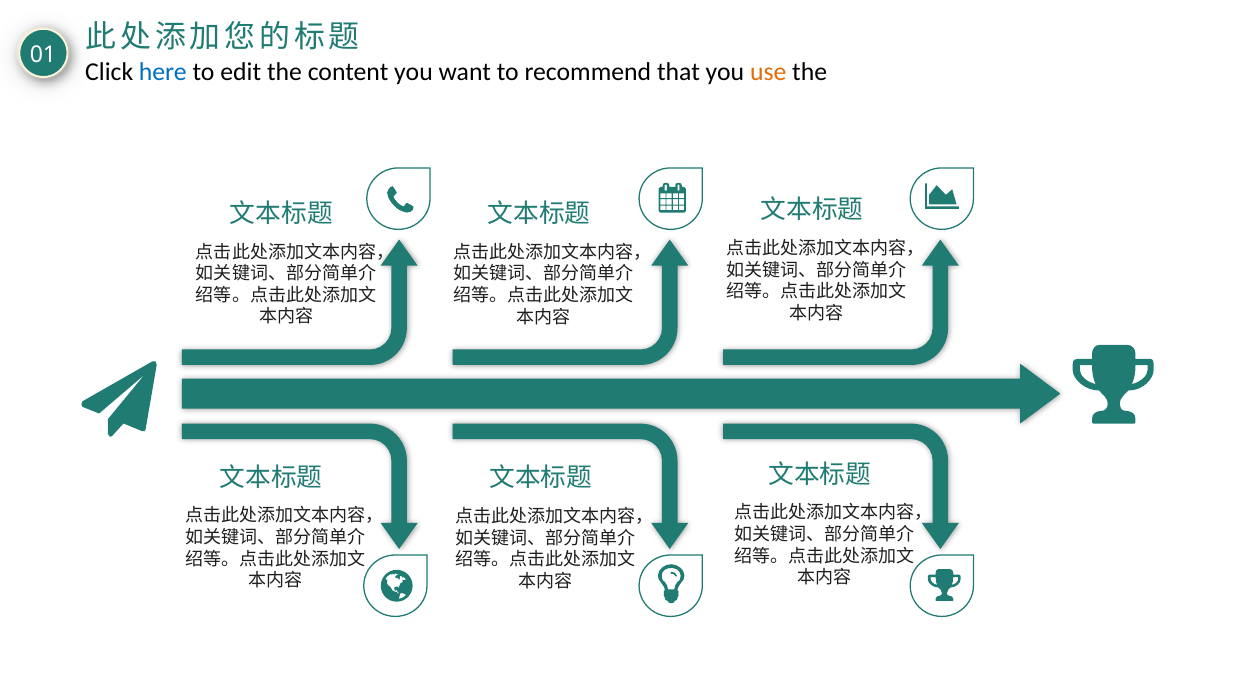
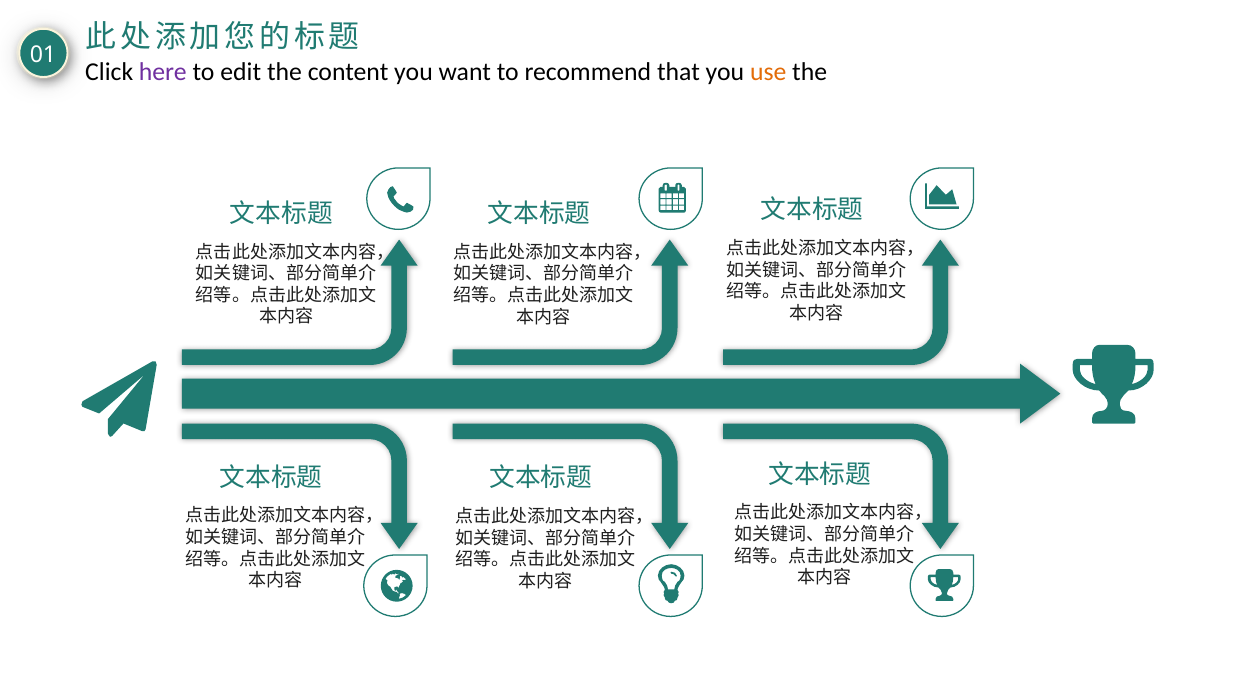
here colour: blue -> purple (163, 72)
